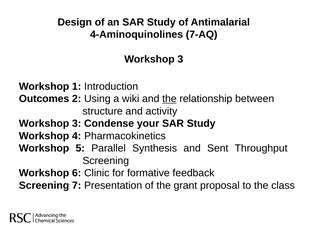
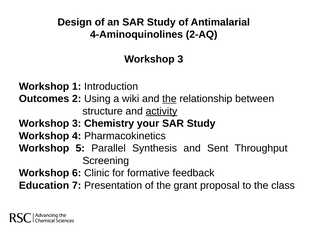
7-AQ: 7-AQ -> 2-AQ (202, 35)
activity underline: none -> present (161, 111)
Condense: Condense -> Chemistry (109, 124)
Screening: Screening -> Education (44, 186)
